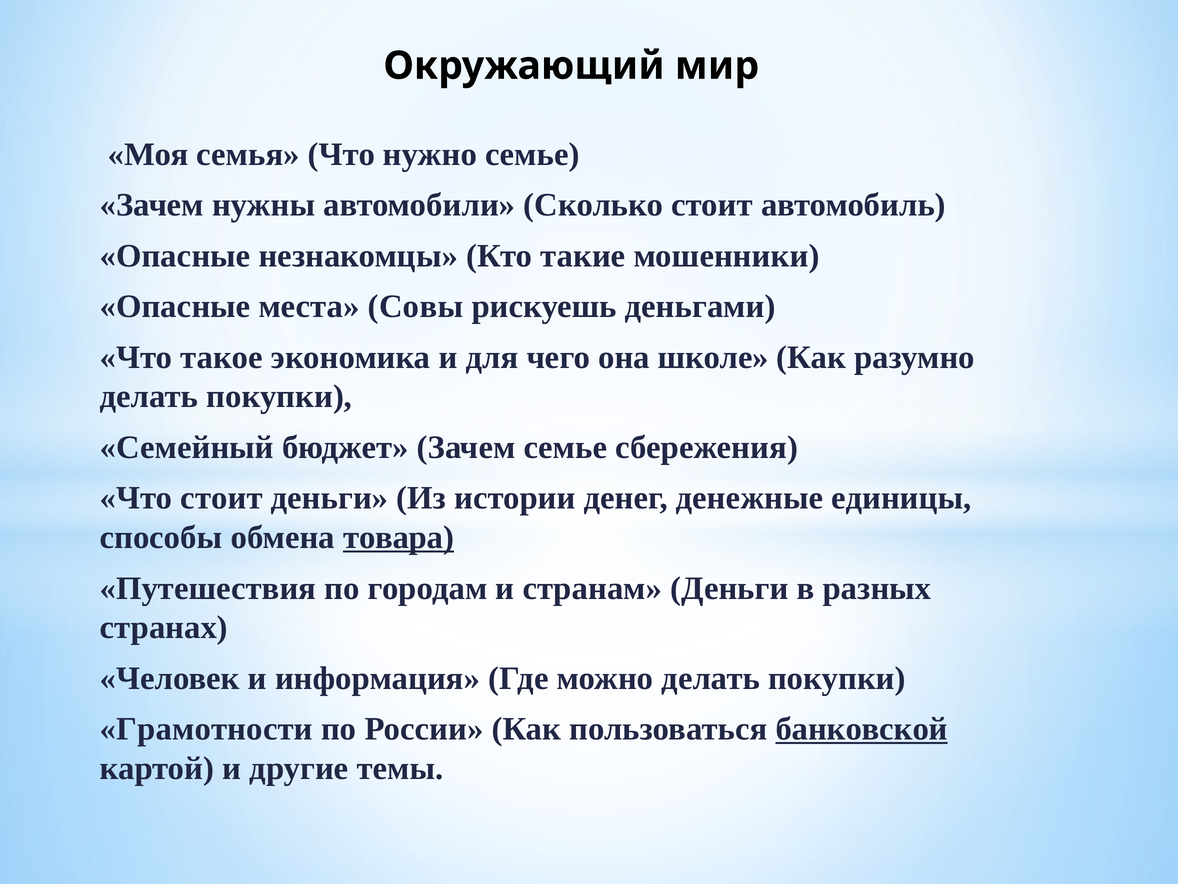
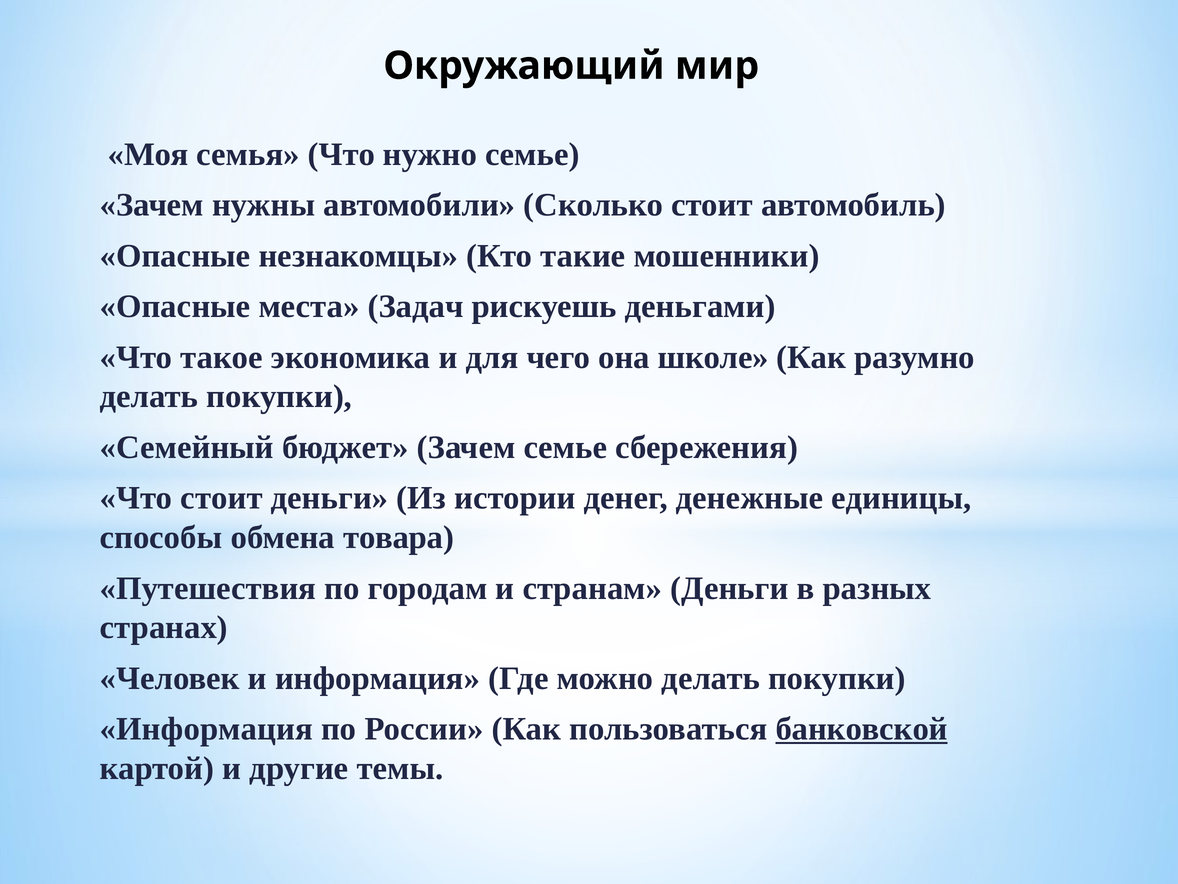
Совы: Совы -> Задач (416, 306)
товара underline: present -> none (399, 537)
Грамотности: Грамотности -> Информация (206, 729)
